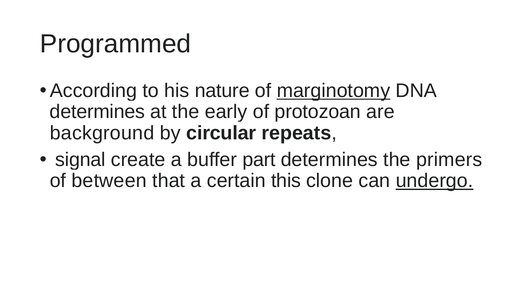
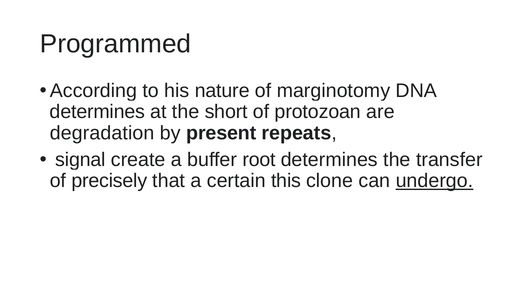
marginotomy underline: present -> none (333, 91)
early: early -> short (226, 112)
background: background -> degradation (102, 133)
circular: circular -> present (221, 133)
part: part -> root (259, 160)
primers: primers -> transfer (449, 160)
between: between -> precisely (109, 181)
